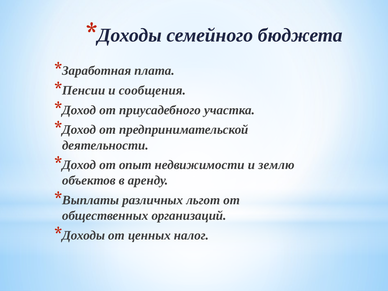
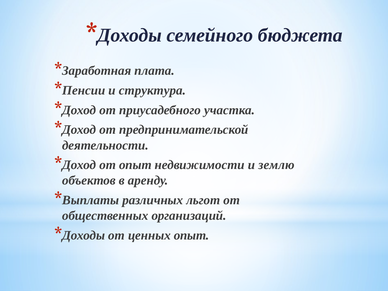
сообщения: сообщения -> структура (152, 90)
ценных налог: налог -> опыт (191, 235)
